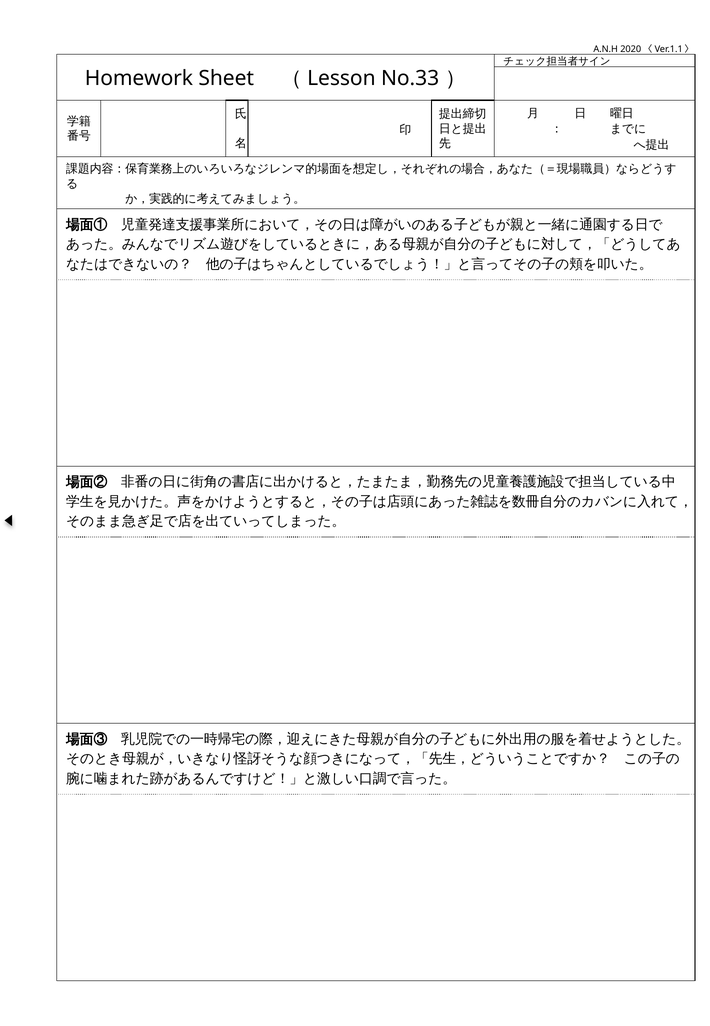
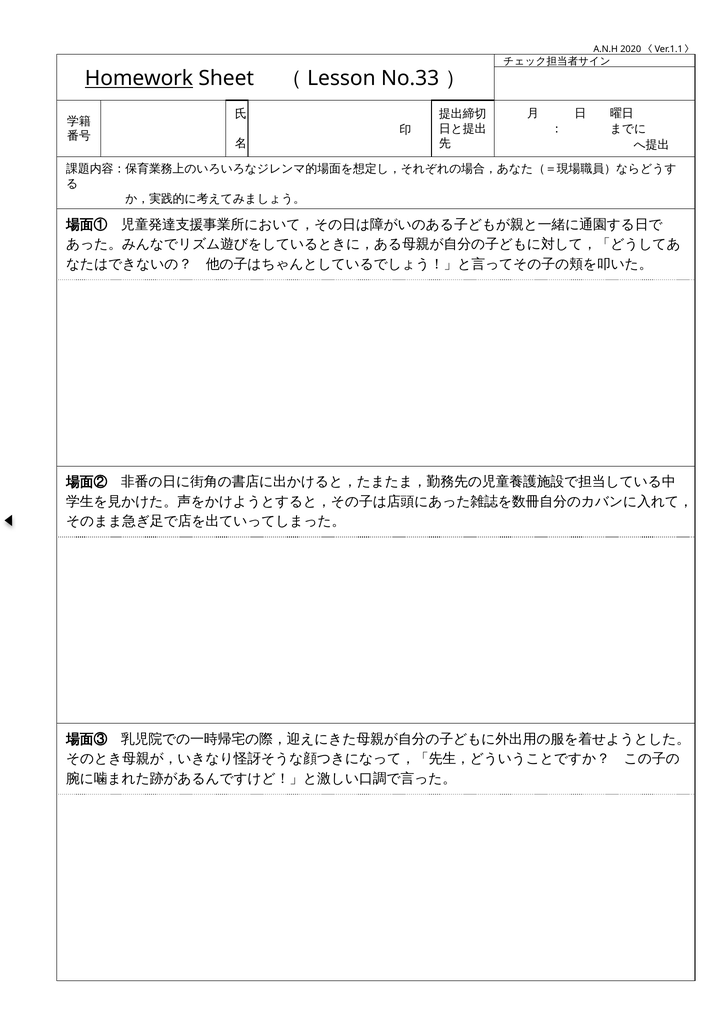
Homework underline: none -> present (139, 78)
